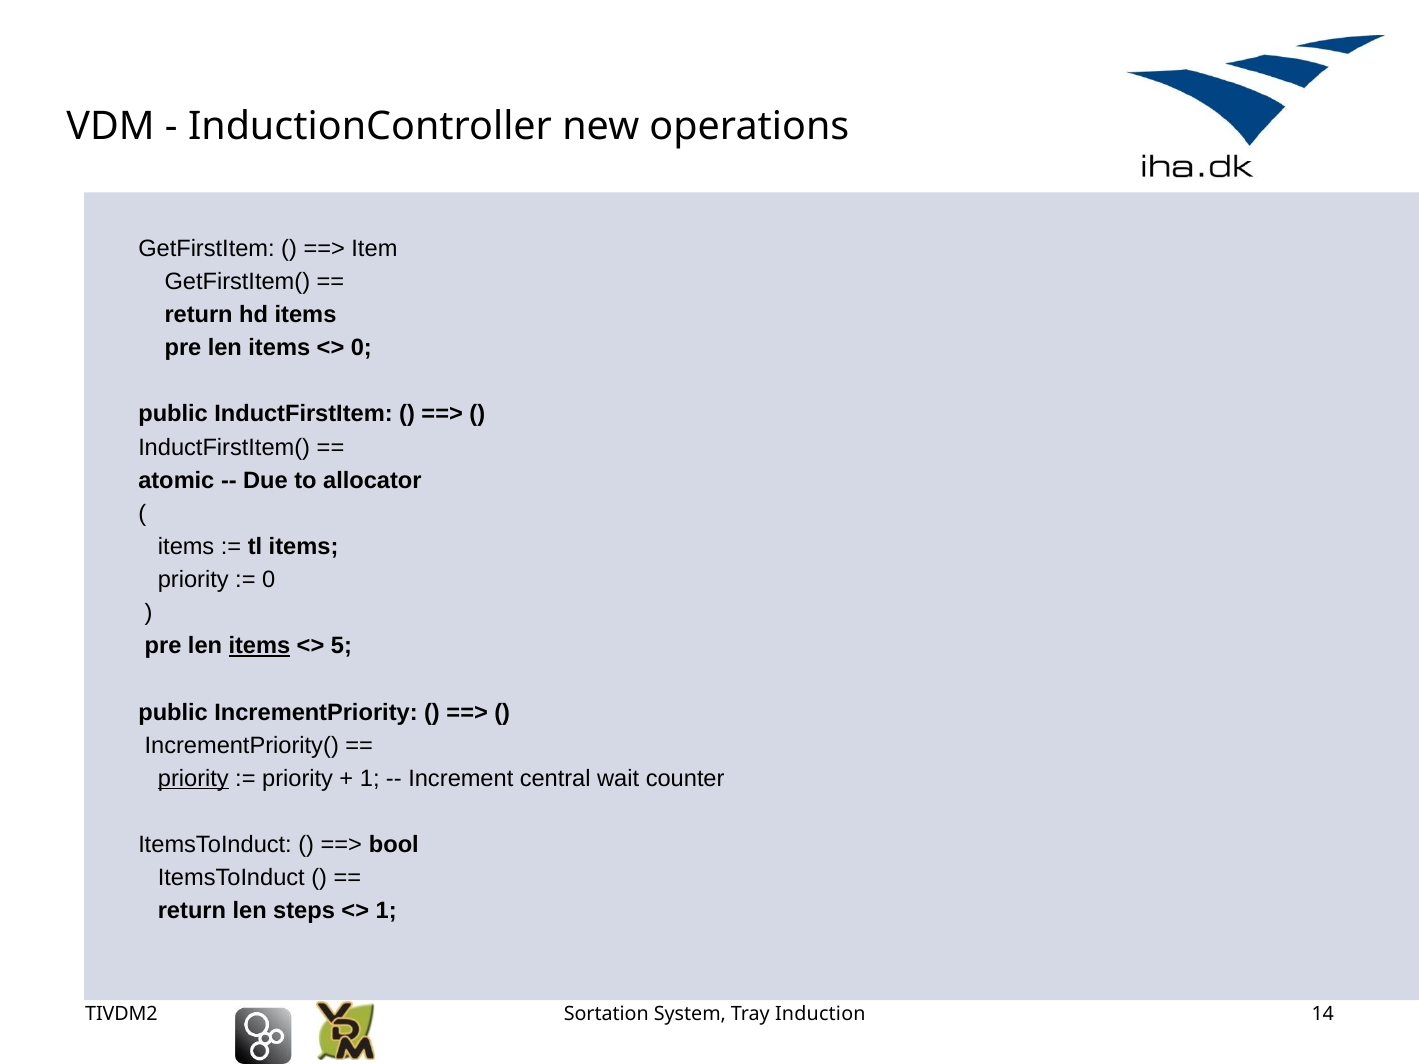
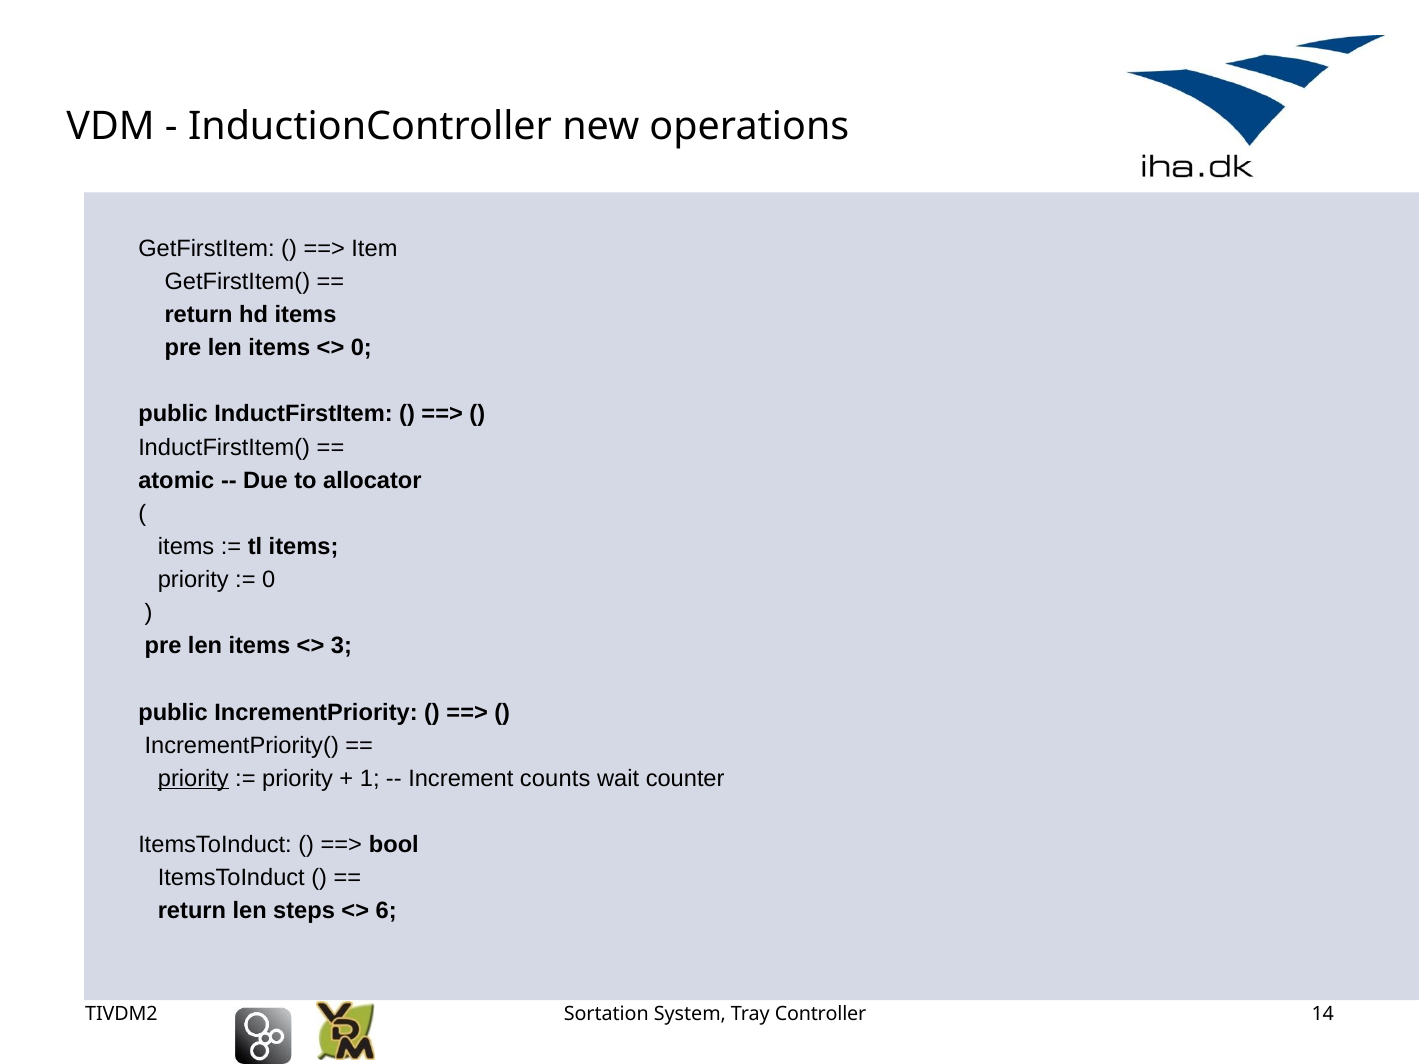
items underline: present -> none (259, 646)
5: 5 -> 3 (341, 646)
central: central -> counts (555, 779)
1: 1 -> 6 (386, 911)
Induction: Induction -> Controller (821, 1015)
